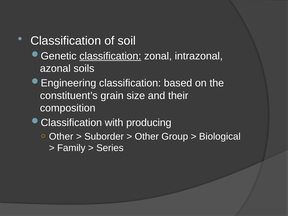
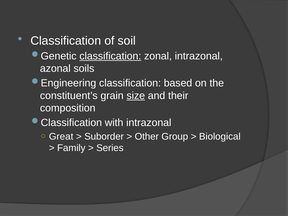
size underline: none -> present (136, 96)
with producing: producing -> intrazonal (149, 123)
Other: Other -> Great (61, 136)
